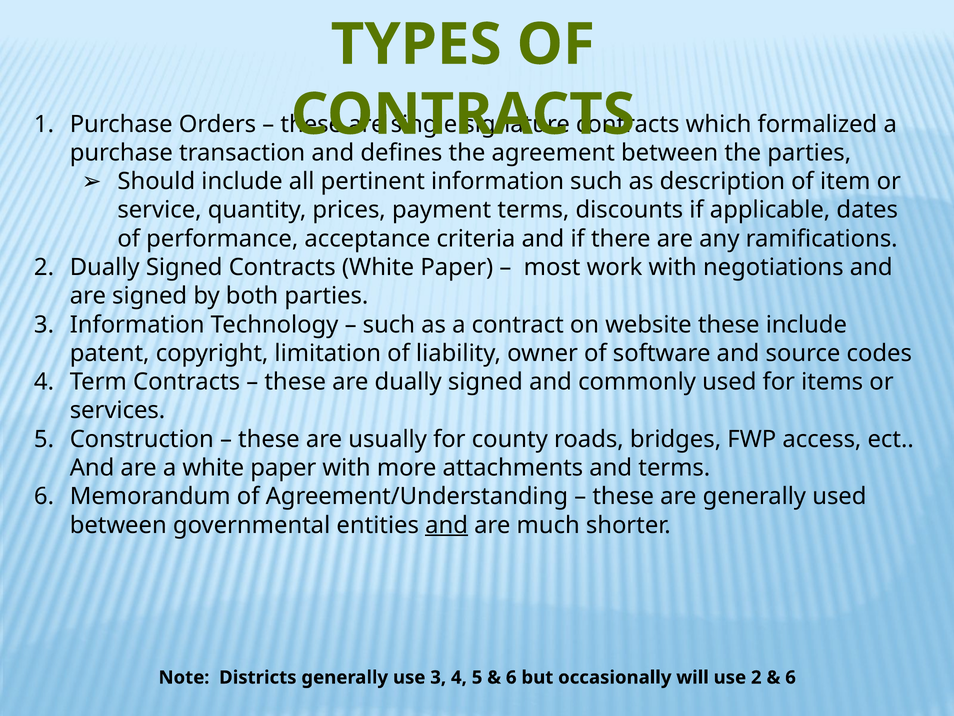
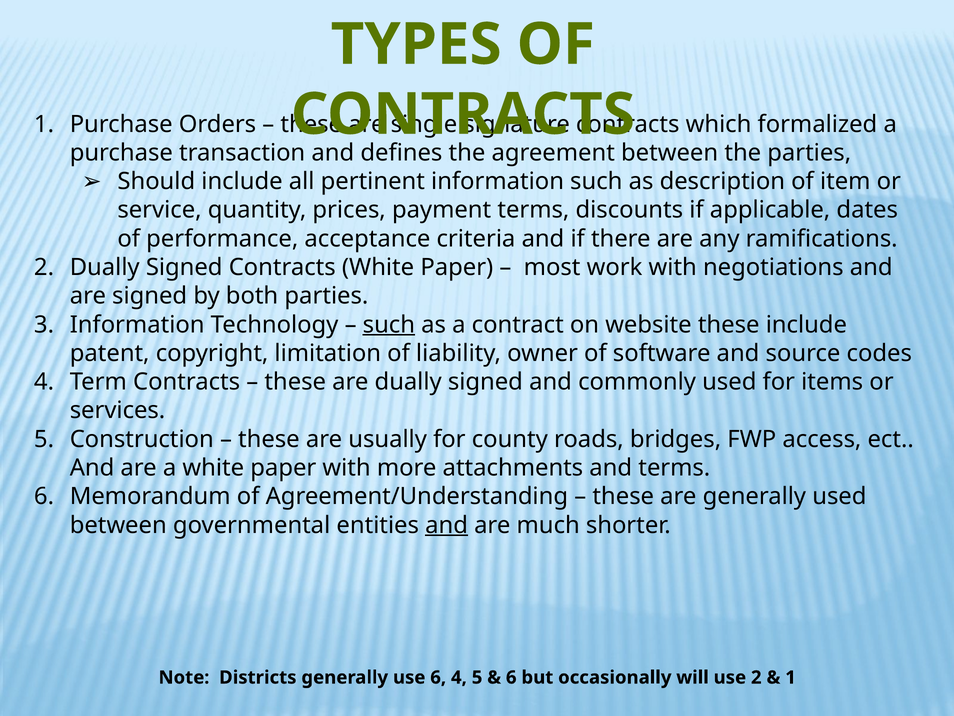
such underline: none -> present (389, 324)
use 3: 3 -> 6 (438, 677)
6: 6 -> 1 (791, 677)
